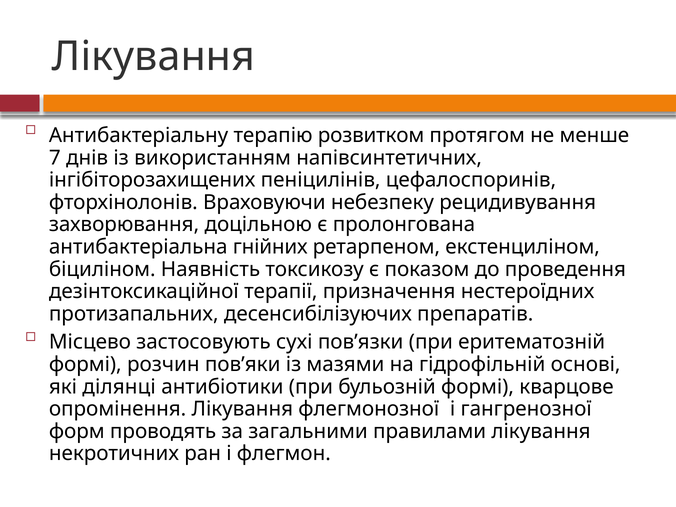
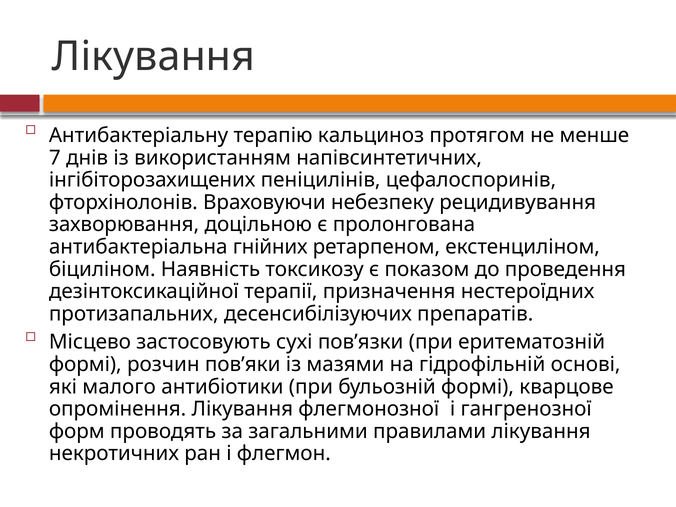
розвитком: розвитком -> кальциноз (371, 135)
ділянці: ділянці -> малого (119, 387)
